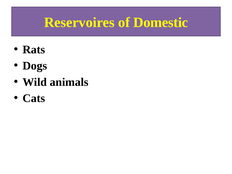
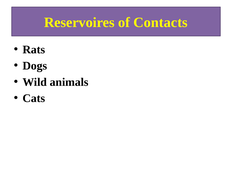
Domestic: Domestic -> Contacts (161, 22)
